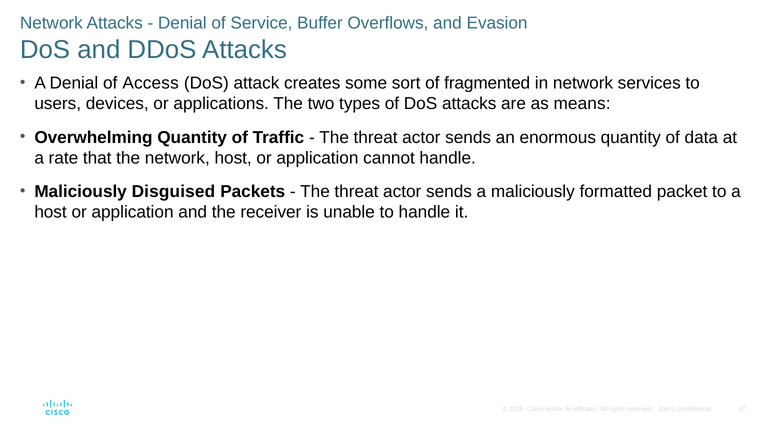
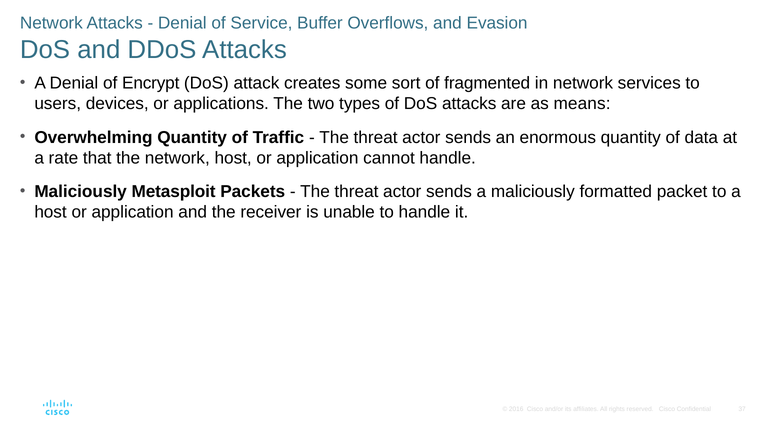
Access: Access -> Encrypt (151, 83)
Disguised: Disguised -> Metasploit (174, 192)
